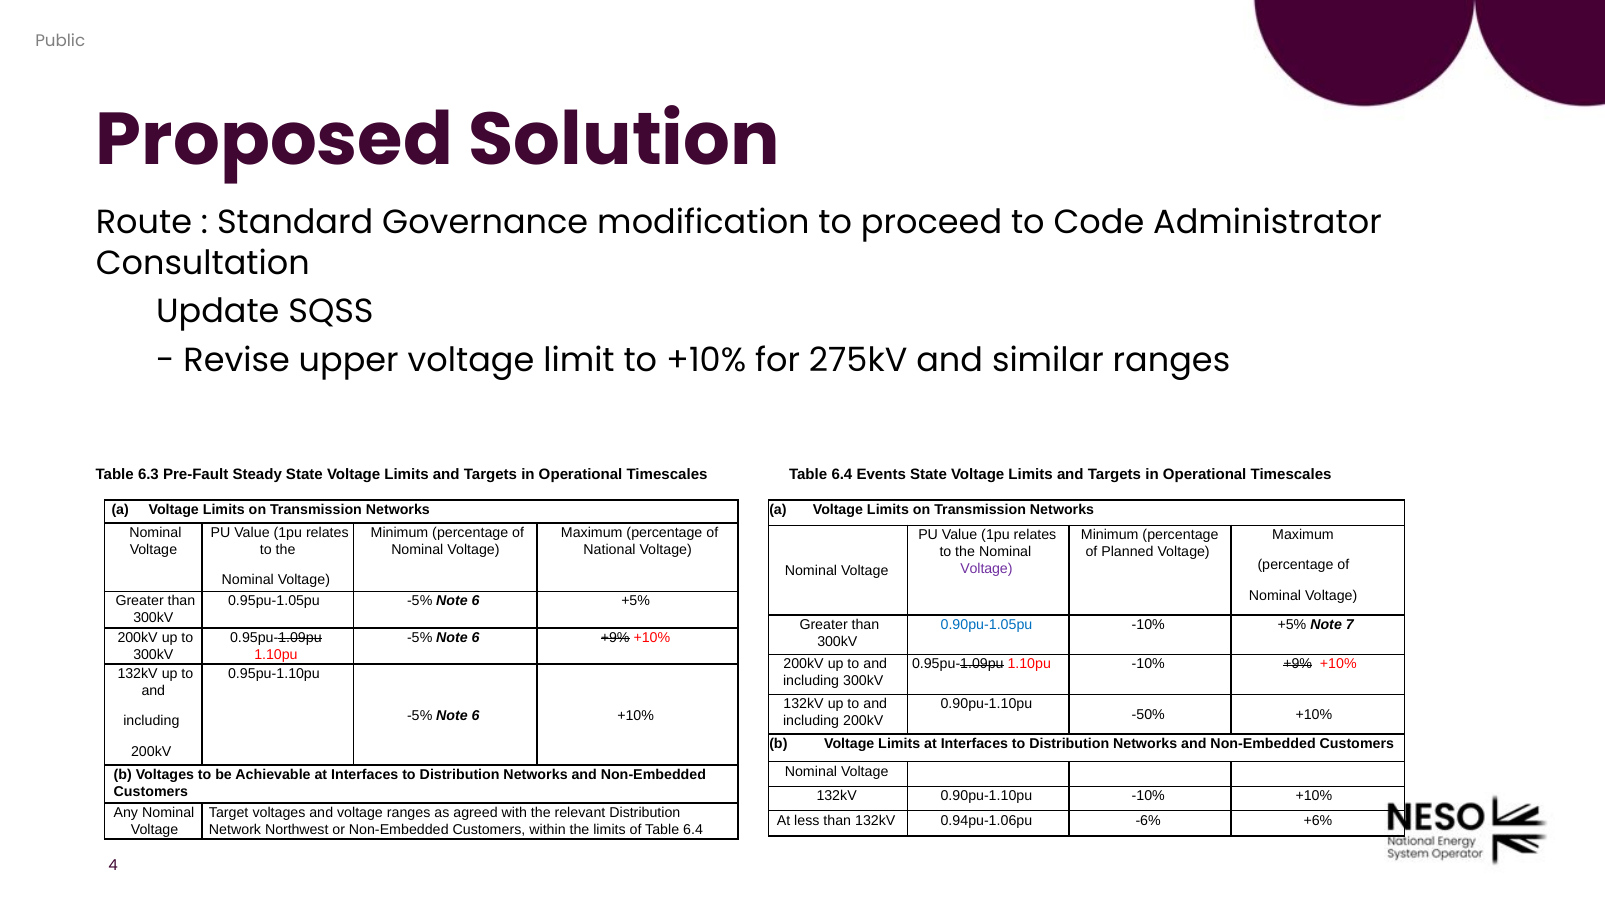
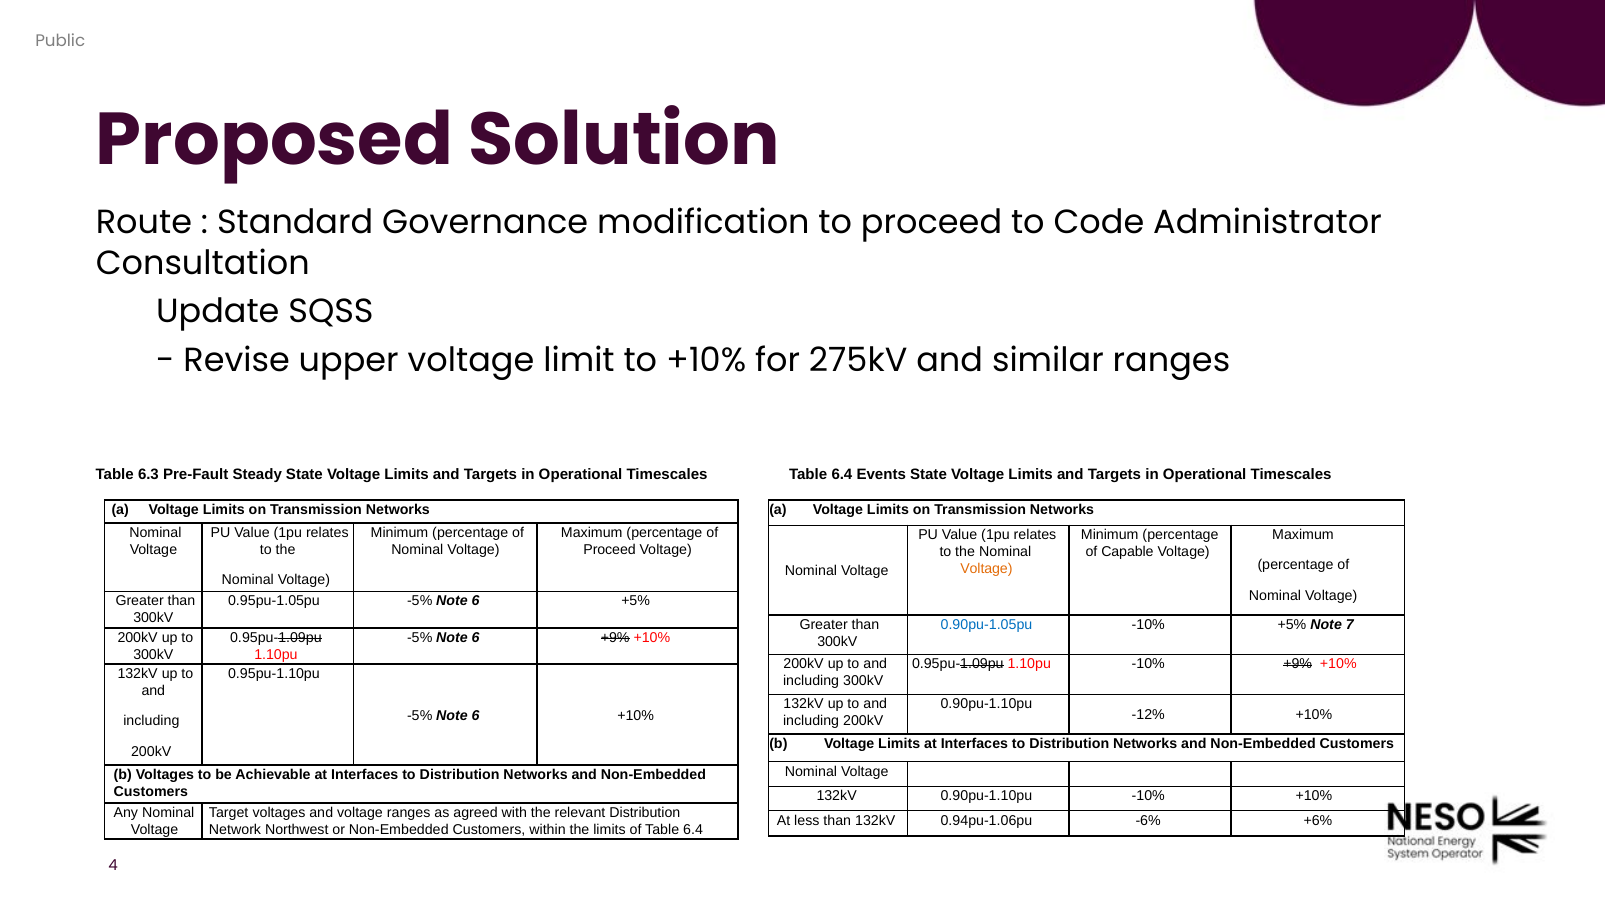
National: National -> Proceed (610, 550)
Planned: Planned -> Capable (1127, 552)
Voltage colour: purple -> orange (986, 569)
-50%: -50% -> -12% (1148, 715)
